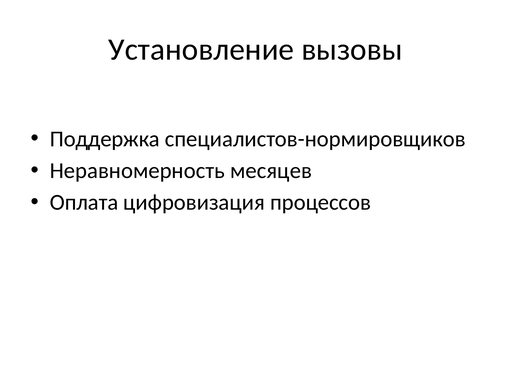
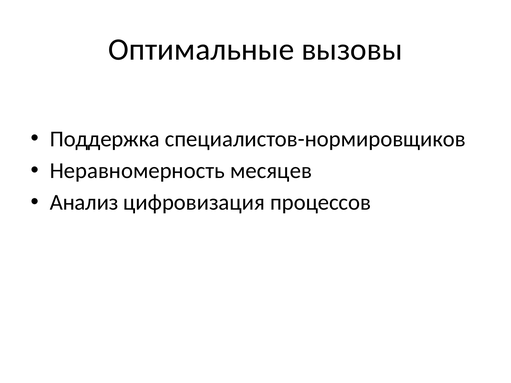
Установление: Установление -> Оптимальные (201, 49)
Оплата: Оплата -> Анализ (84, 203)
